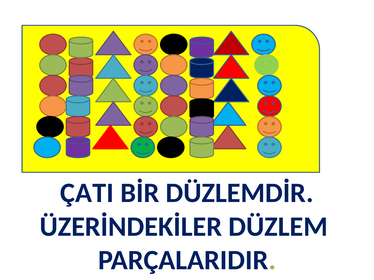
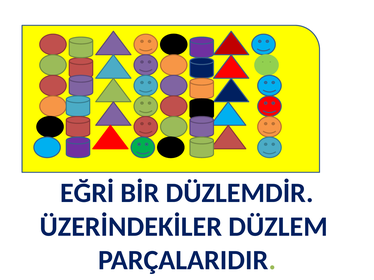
ÇATI: ÇATI -> EĞRİ (87, 193)
